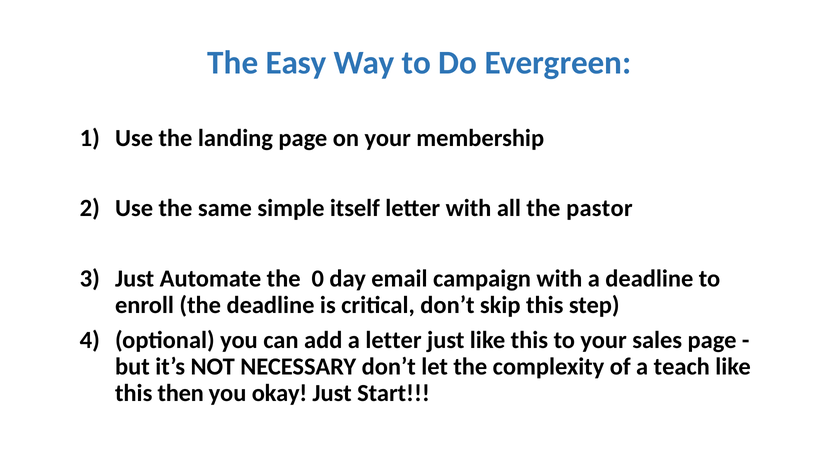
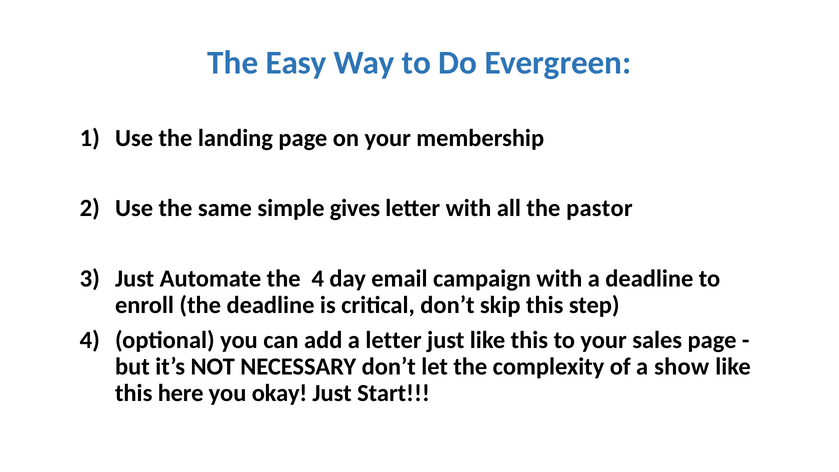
itself: itself -> gives (355, 208)
the 0: 0 -> 4 (318, 279)
teach: teach -> show (682, 367)
then: then -> here (181, 393)
